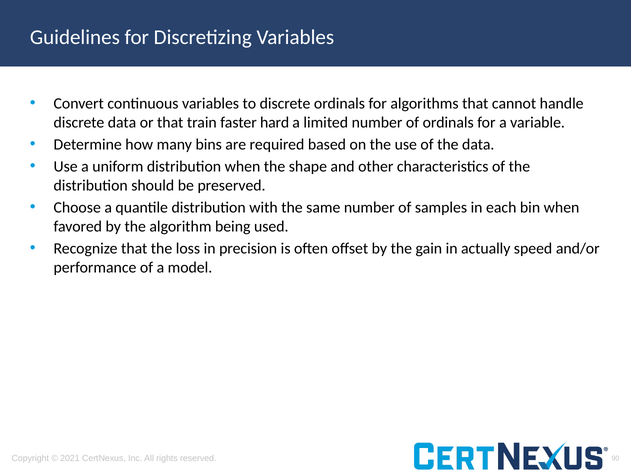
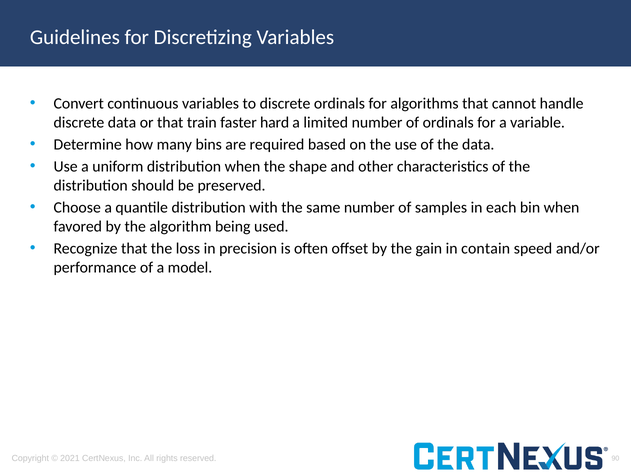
actually: actually -> contain (486, 249)
